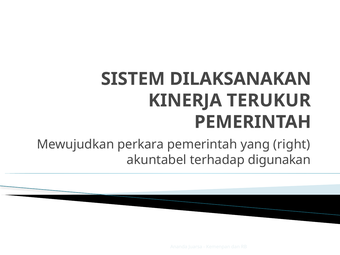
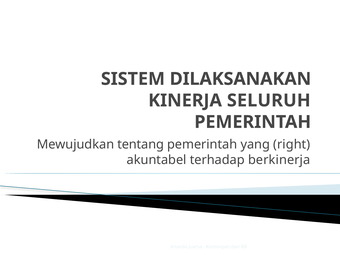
TERUKUR: TERUKUR -> SELURUH (269, 100)
perkara: perkara -> tentang (141, 145)
digunakan: digunakan -> berkinerja (279, 160)
